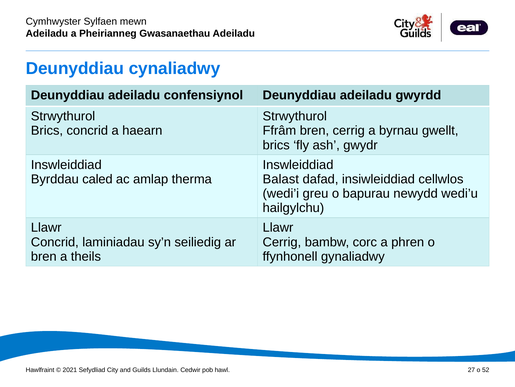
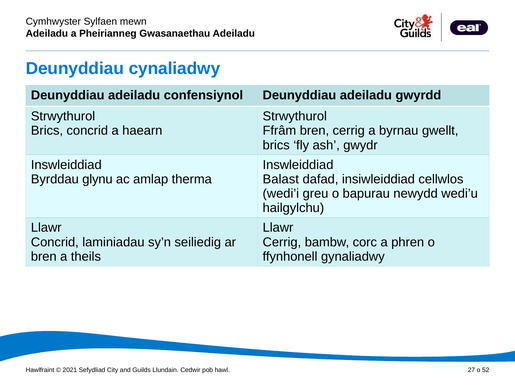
caled: caled -> glynu (97, 179)
